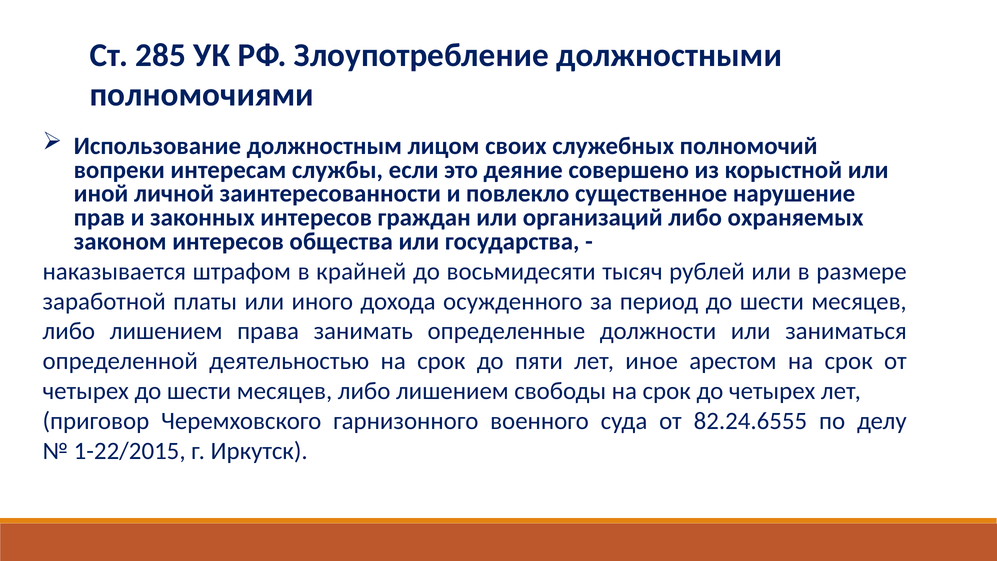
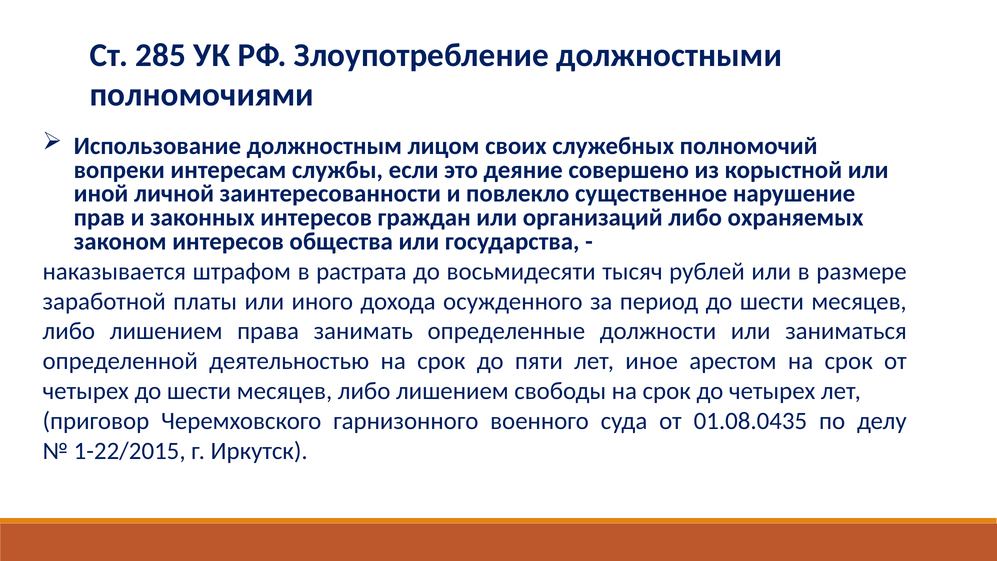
крайней: крайней -> растрата (361, 271)
82.24.6555: 82.24.6555 -> 01.08.0435 (750, 421)
